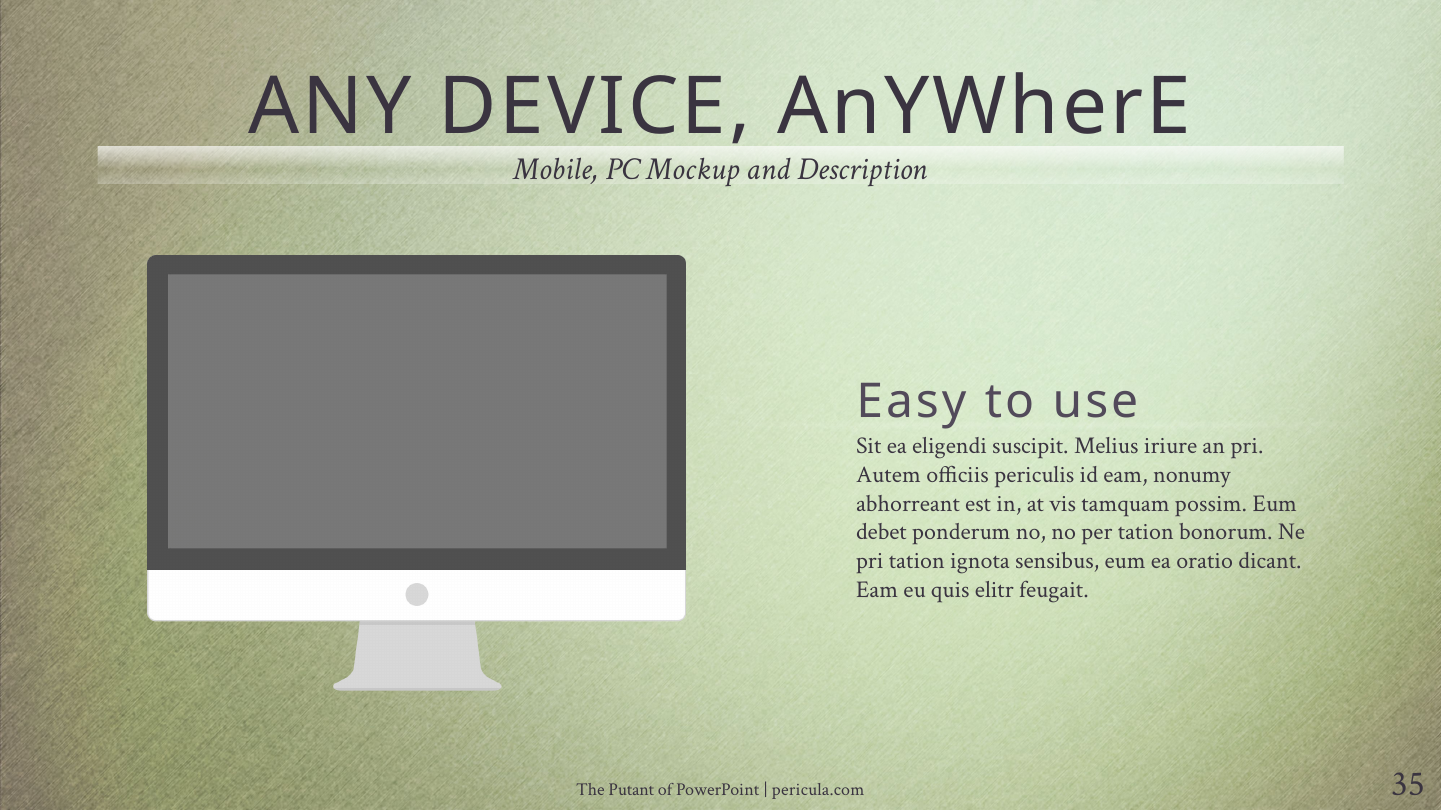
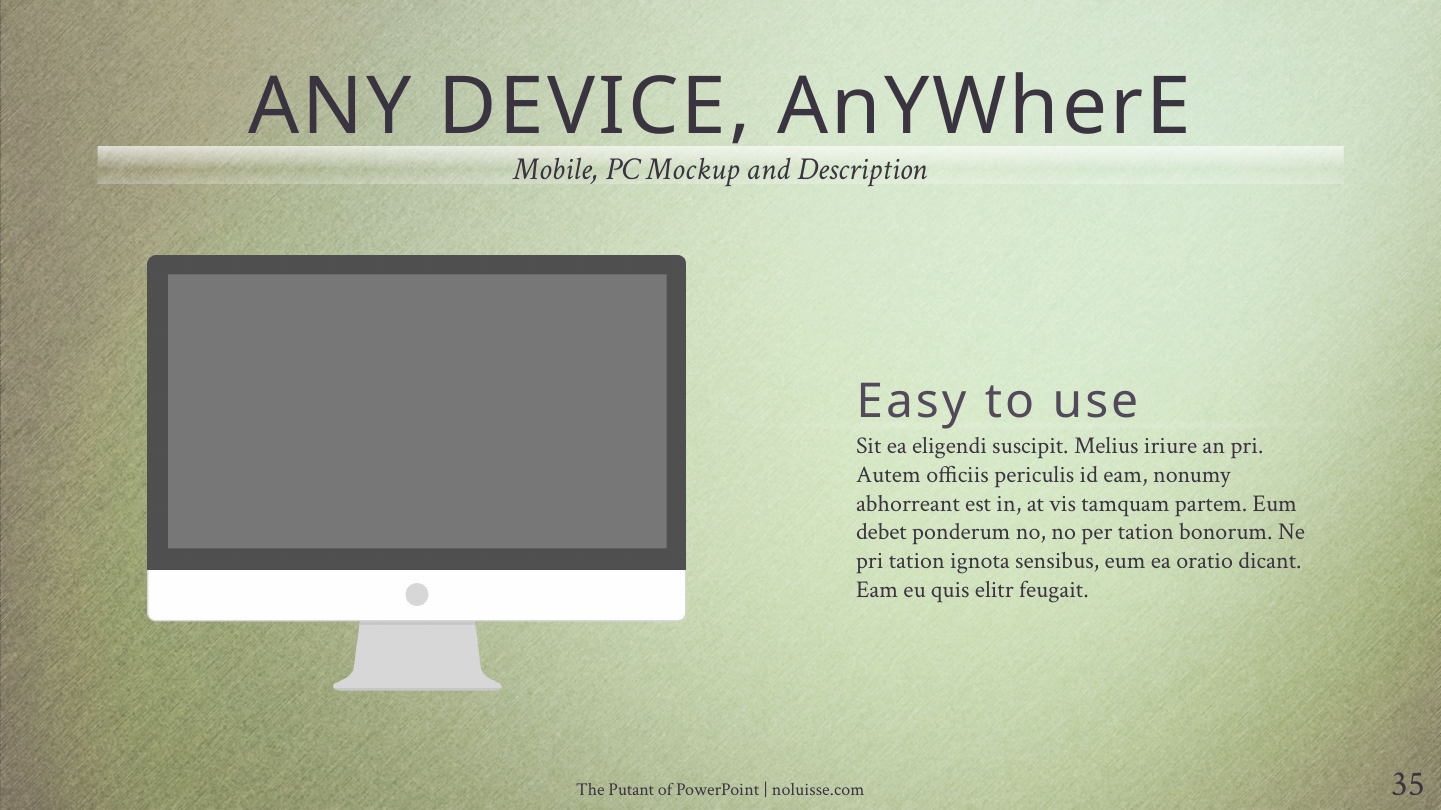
possim: possim -> partem (1211, 504)
pericula.com: pericula.com -> noluisse.com (818, 790)
